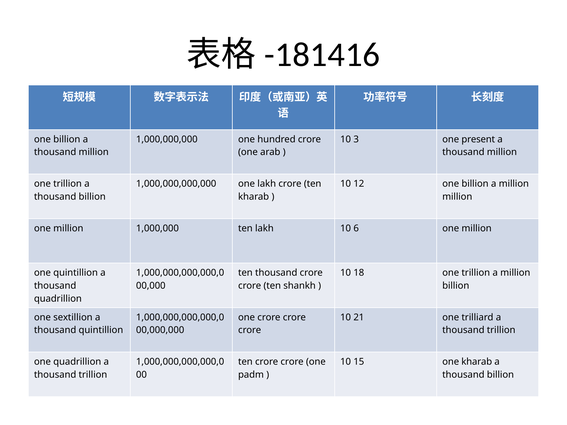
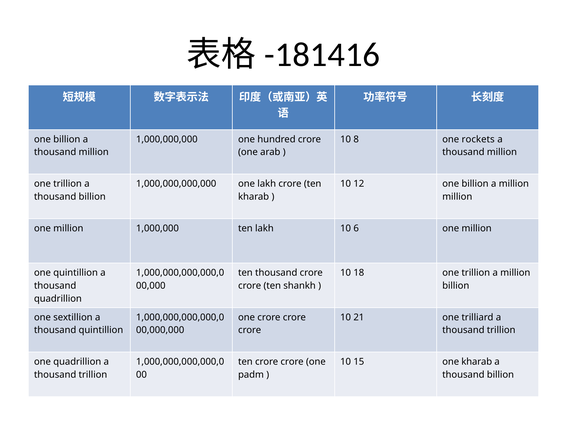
3: 3 -> 8 (356, 139)
present: present -> rockets (478, 139)
